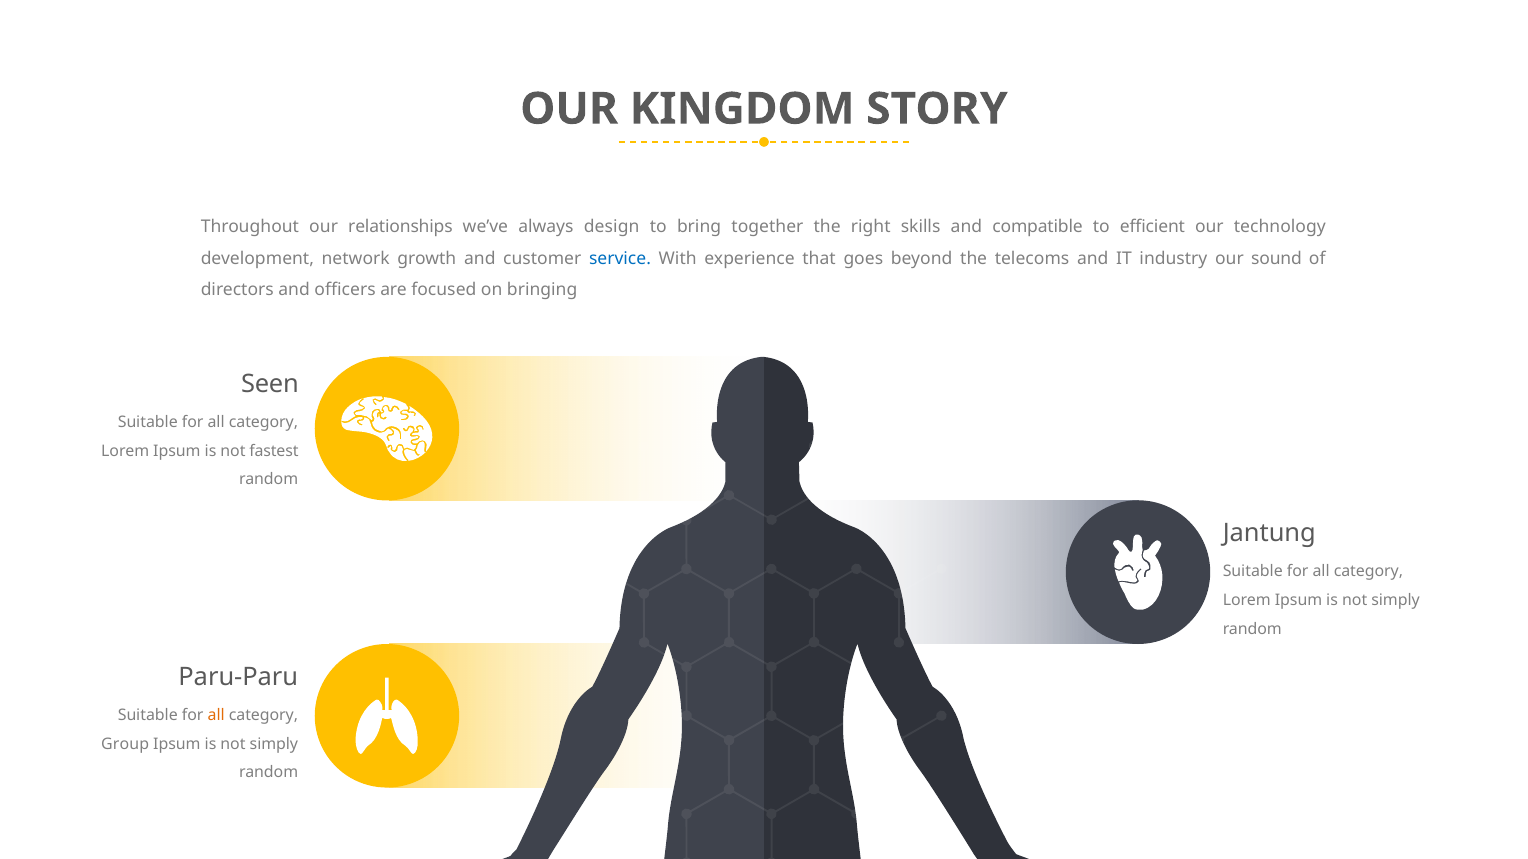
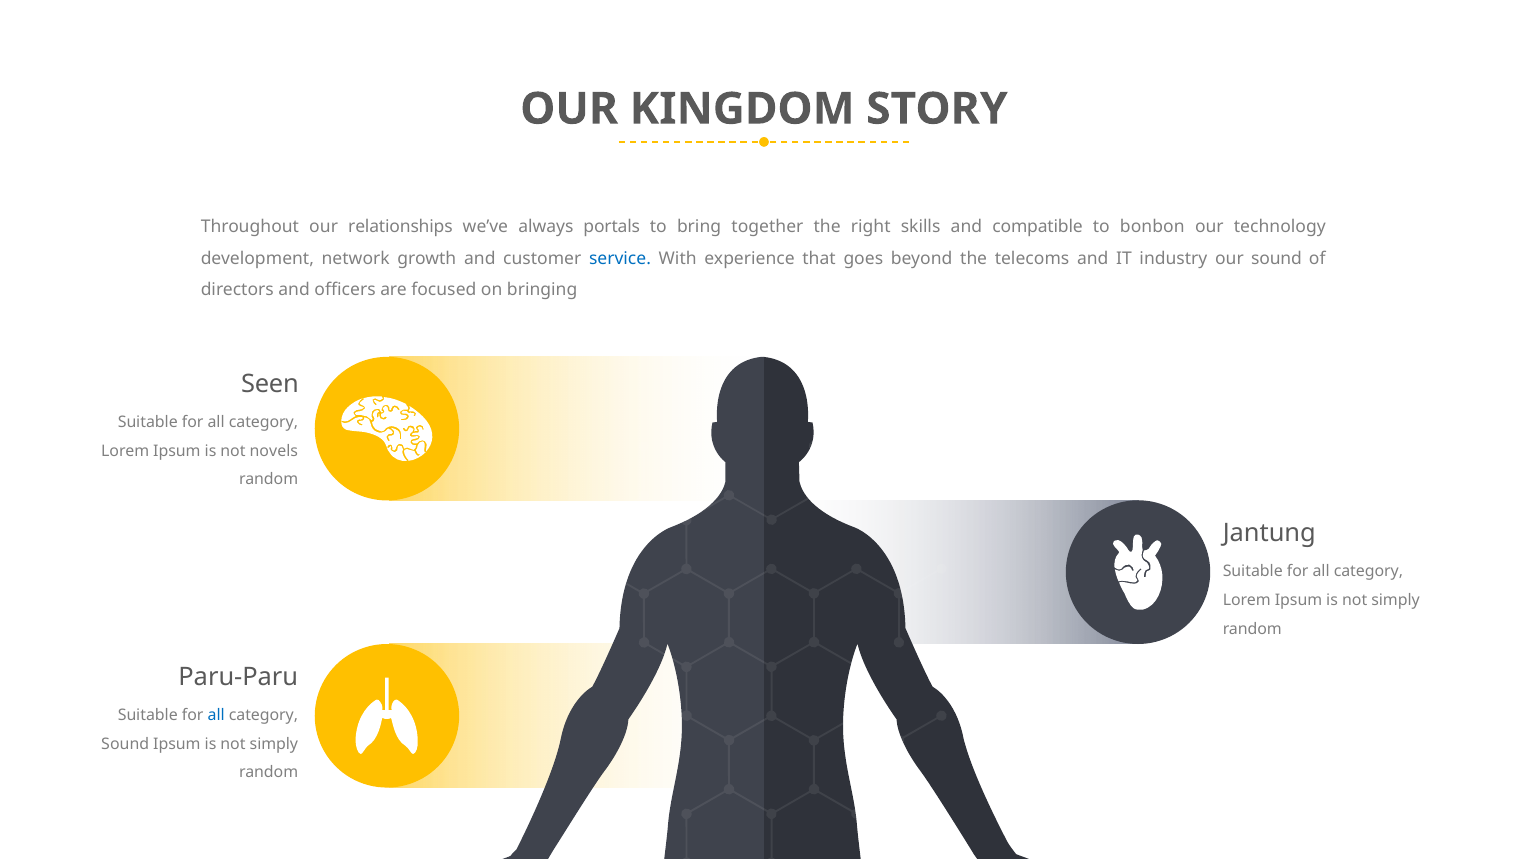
design: design -> portals (612, 227)
efficient: efficient -> bonbon (1152, 227)
fastest: fastest -> novels (274, 451)
all colour: orange -> blue (216, 716)
Group: Group -> Sound (125, 744)
